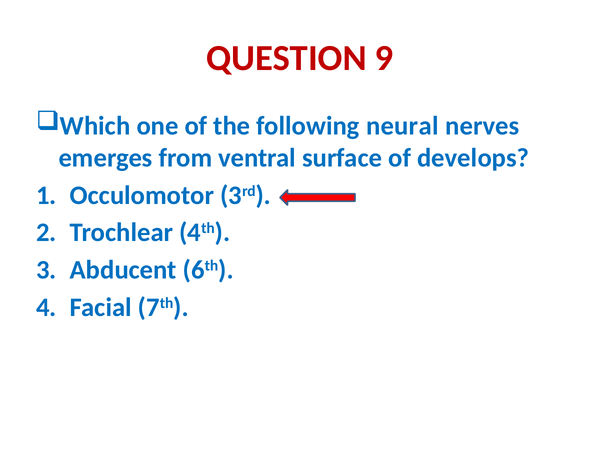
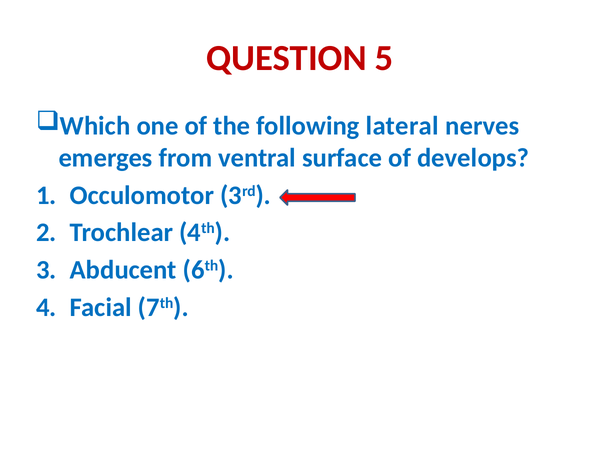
9: 9 -> 5 (384, 58)
neural: neural -> lateral (402, 126)
